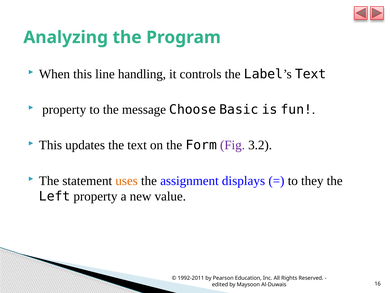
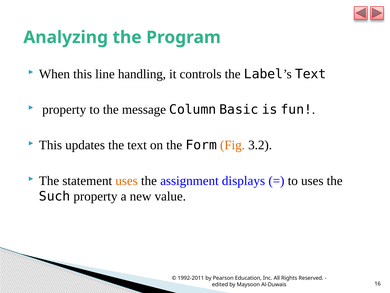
Choose: Choose -> Column (193, 109)
Fig colour: purple -> orange (233, 145)
to they: they -> uses (312, 180)
Left: Left -> Such (55, 196)
